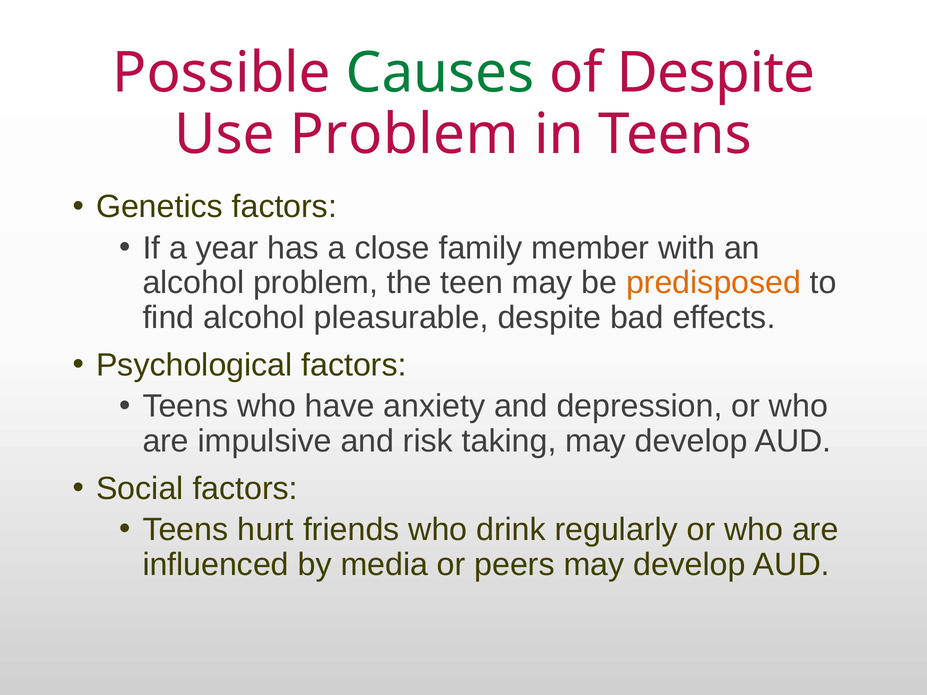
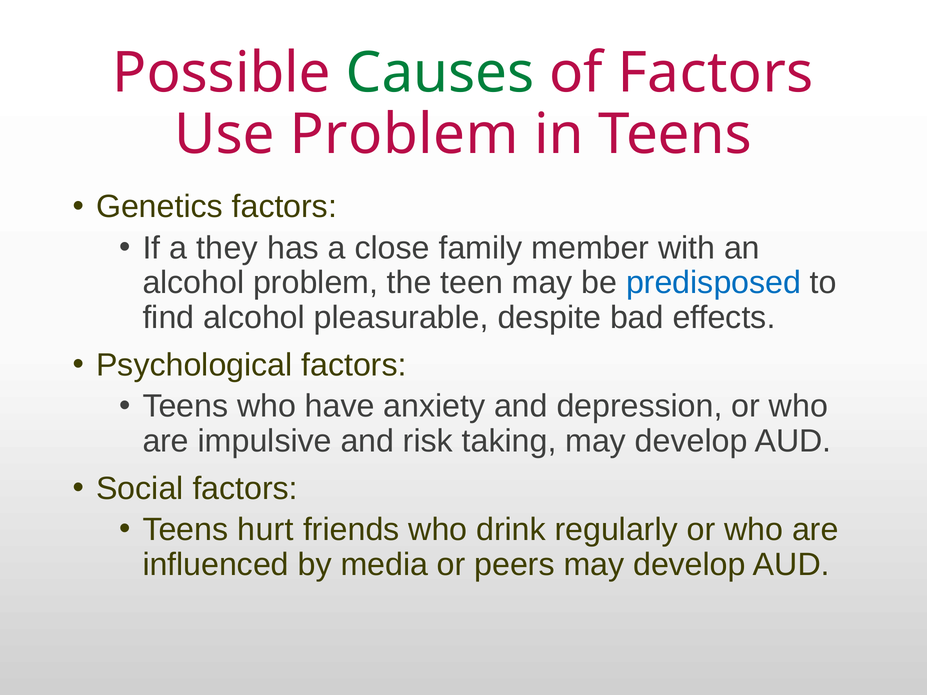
of Despite: Despite -> Factors (716, 73)
year: year -> they (227, 248)
predisposed colour: orange -> blue (714, 283)
